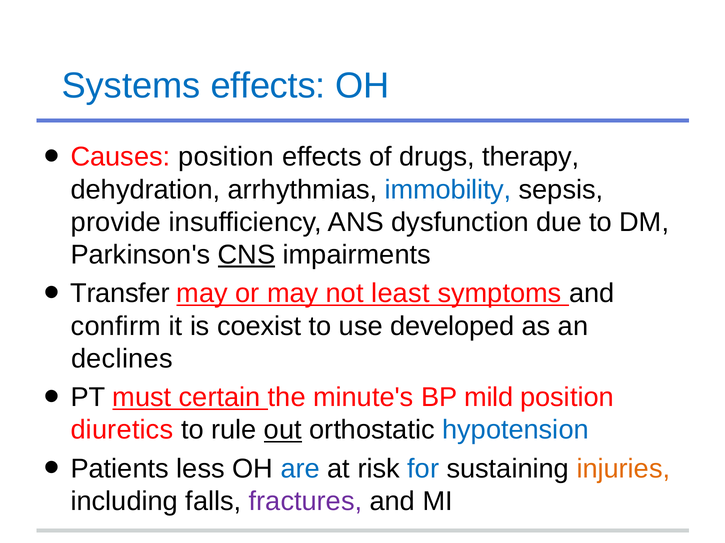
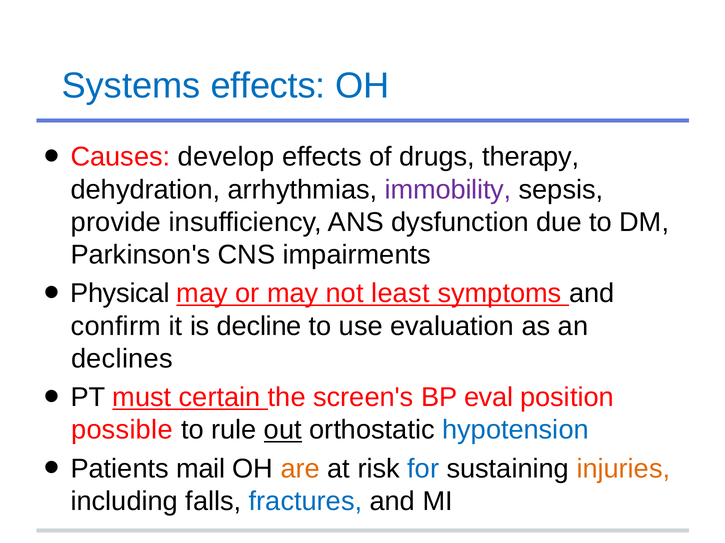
Causes position: position -> develop (226, 157)
immobility colour: blue -> purple (448, 190)
CNS underline: present -> none (246, 255)
Transfer: Transfer -> Physical (120, 294)
coexist: coexist -> decline (259, 327)
developed: developed -> evaluation (452, 327)
minute's: minute's -> screen's (363, 398)
mild: mild -> eval (489, 398)
diuretics: diuretics -> possible (122, 431)
less: less -> mail (201, 469)
are colour: blue -> orange (300, 469)
fractures colour: purple -> blue (306, 502)
